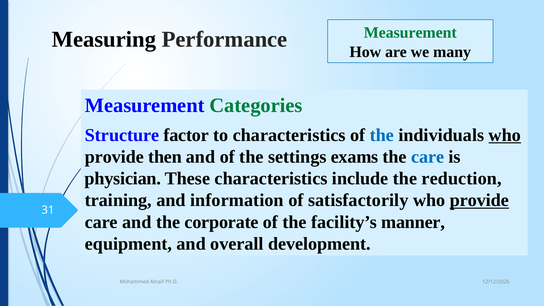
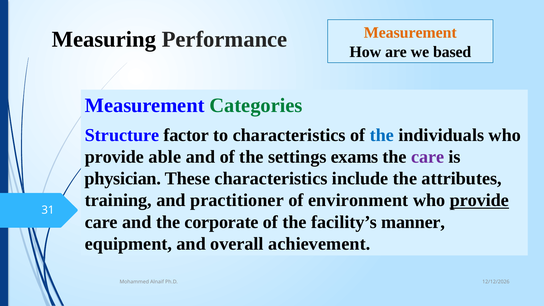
Measurement colour: green -> orange (410, 33)
many: many -> based (452, 52)
who underline: present -> none (505, 135)
then: then -> able (165, 157)
care colour: blue -> purple (428, 157)
reduction: reduction -> attributes (462, 179)
information: information -> practitioner (237, 200)
satisfactorily: satisfactorily -> environment (358, 200)
development: development -> achievement (319, 244)
